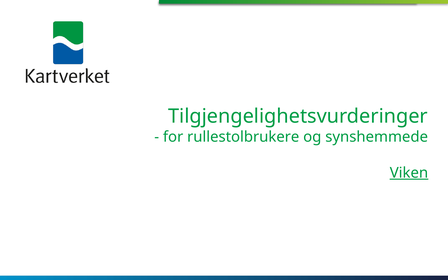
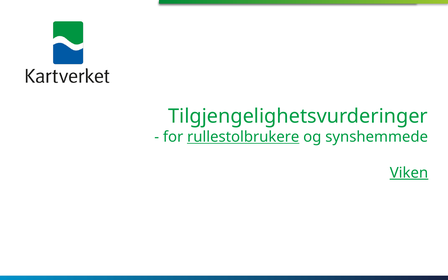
rullestolbrukere underline: none -> present (243, 137)
